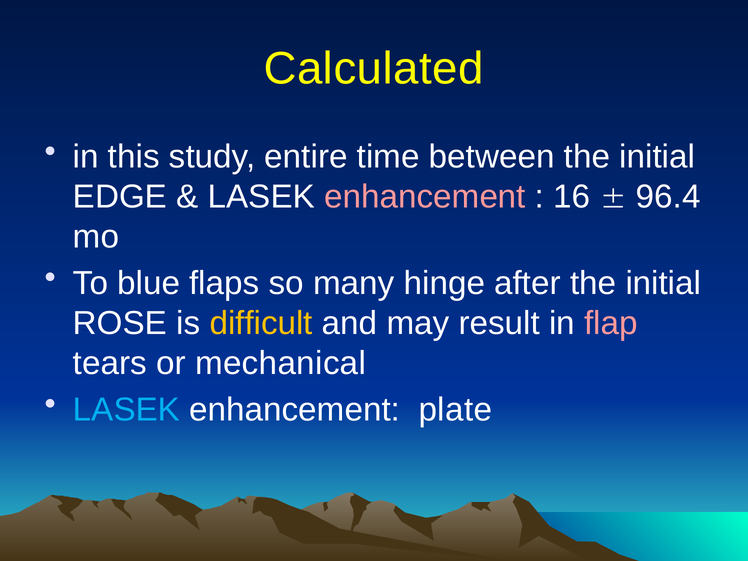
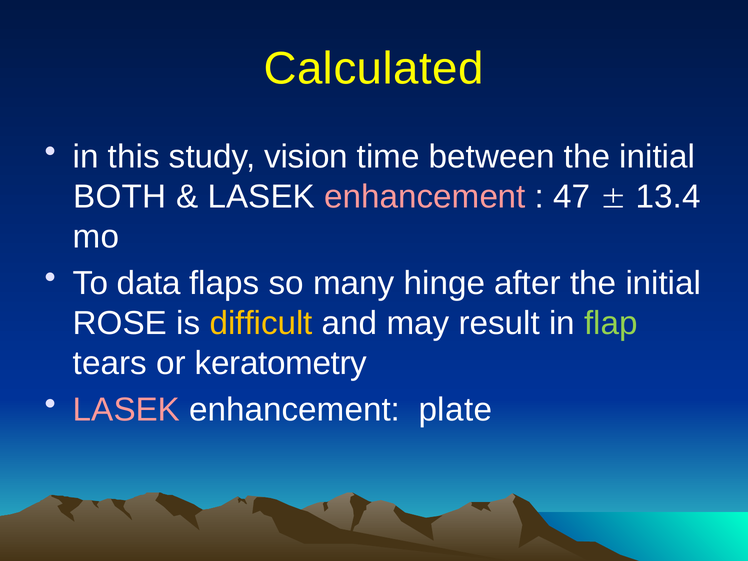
entire: entire -> vision (306, 157)
EDGE: EDGE -> BOTH (120, 197)
16: 16 -> 47 (572, 197)
96.4: 96.4 -> 13.4 (668, 197)
blue: blue -> data (149, 283)
flap colour: pink -> light green (611, 323)
mechanical: mechanical -> keratometry (281, 363)
LASEK colour: light blue -> pink (126, 410)
